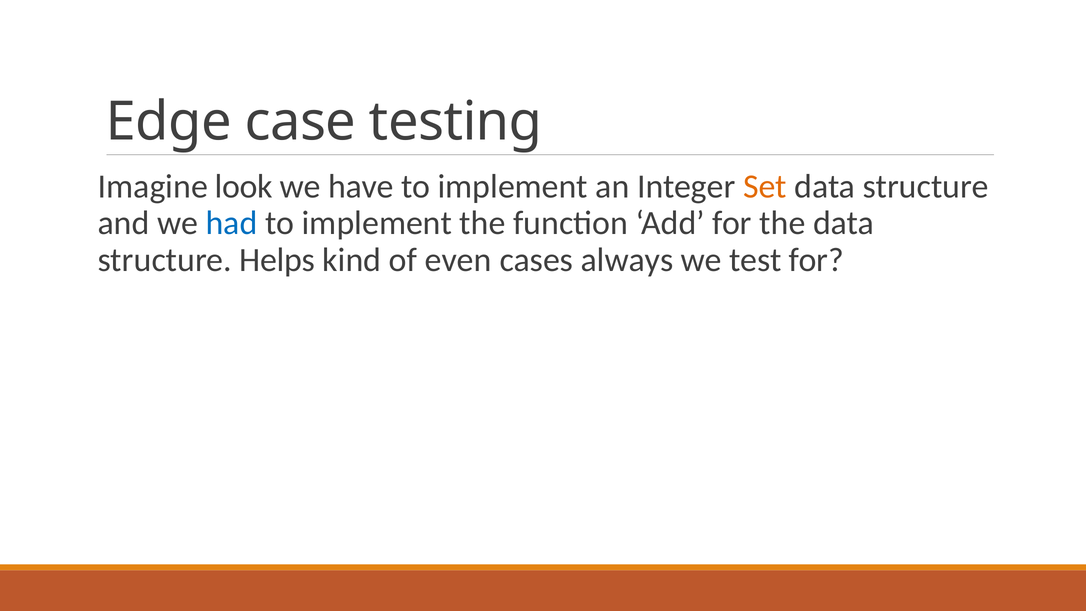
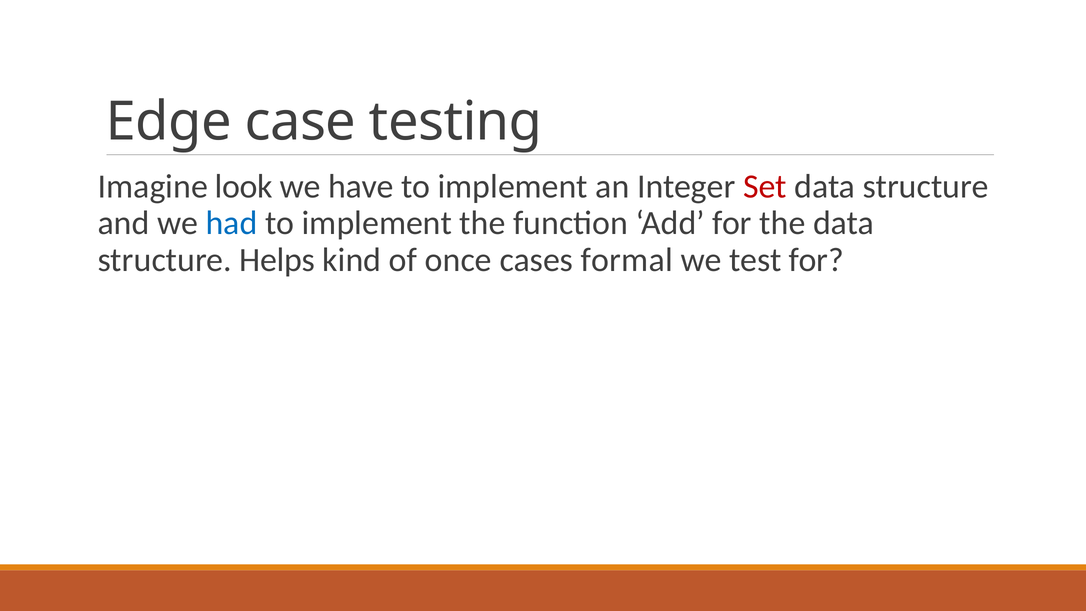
Set colour: orange -> red (765, 187)
even: even -> once (458, 260)
always: always -> formal (627, 260)
